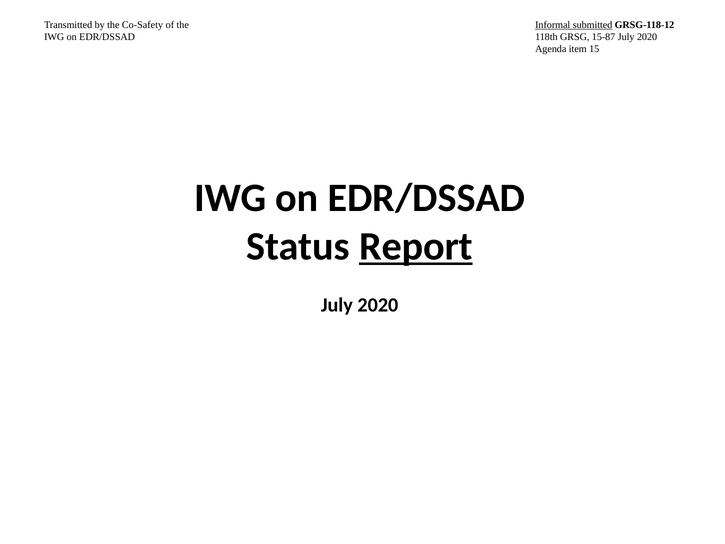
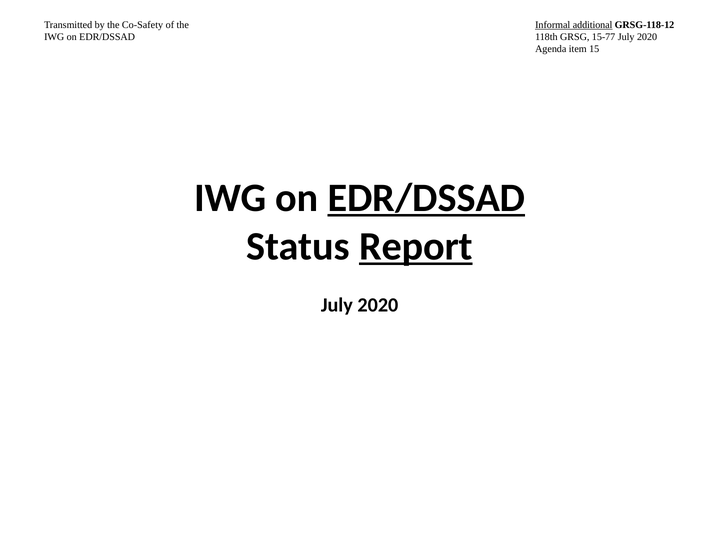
submitted: submitted -> additional (593, 25)
15-87: 15-87 -> 15-77 (604, 37)
EDR/DSSAD underline: none -> present (426, 198)
